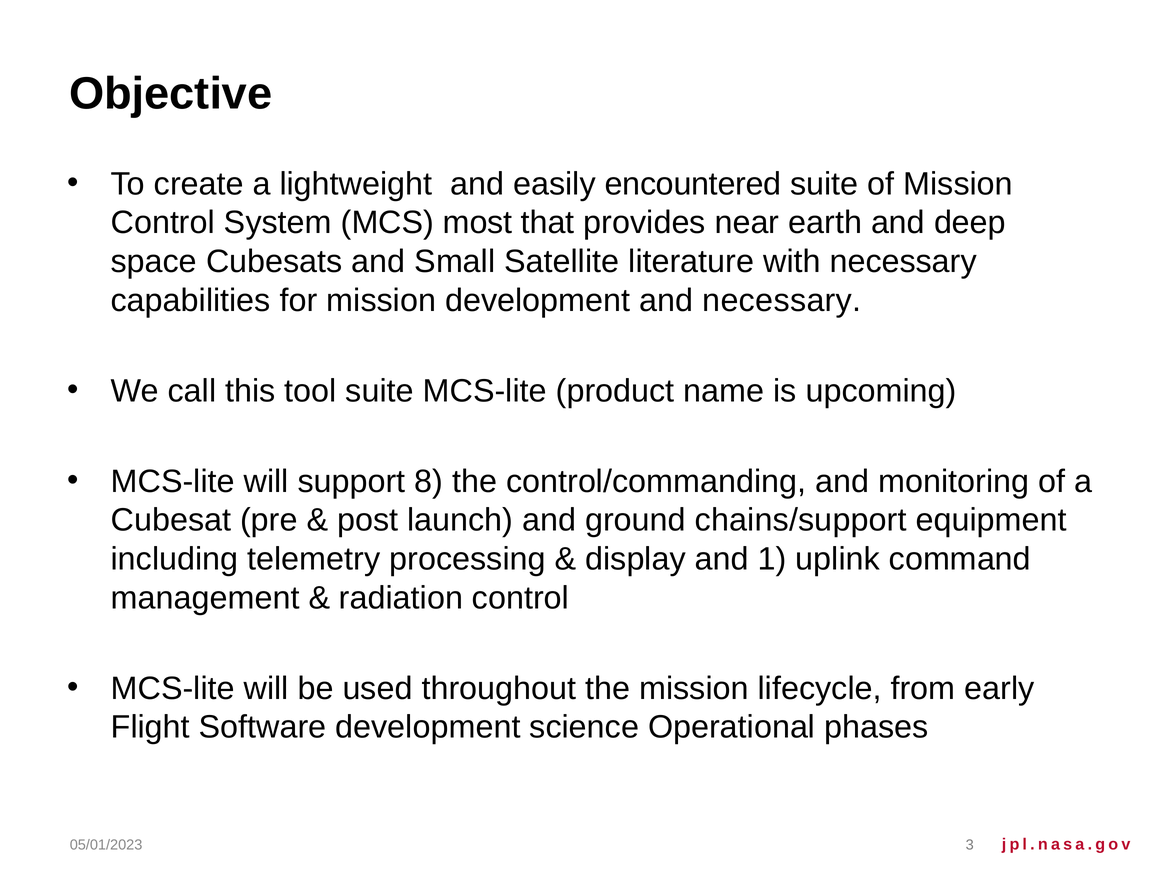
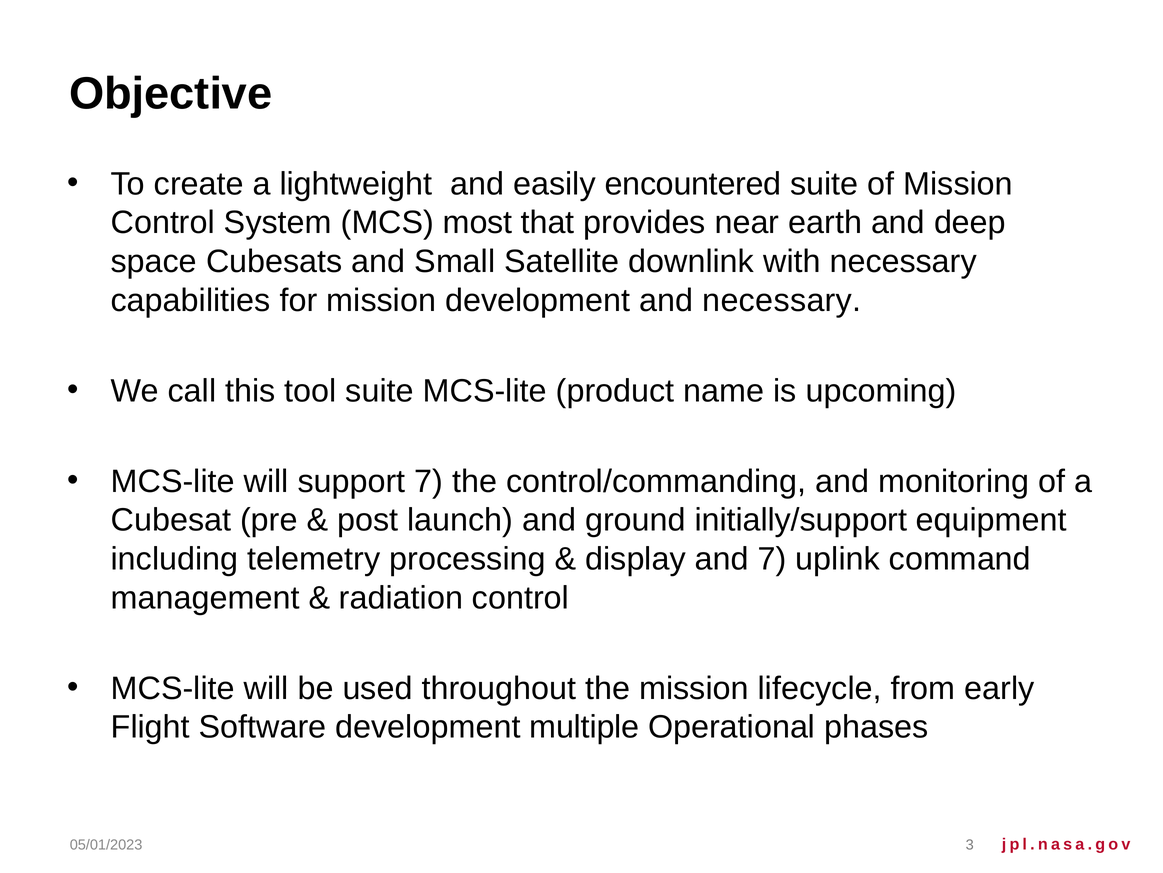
literature: literature -> downlink (691, 261)
support 8: 8 -> 7 (429, 481)
chains/support: chains/support -> initially/support (801, 520)
and 1: 1 -> 7 (772, 559)
science: science -> multiple (584, 727)
